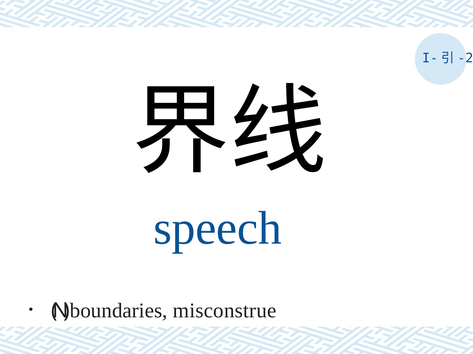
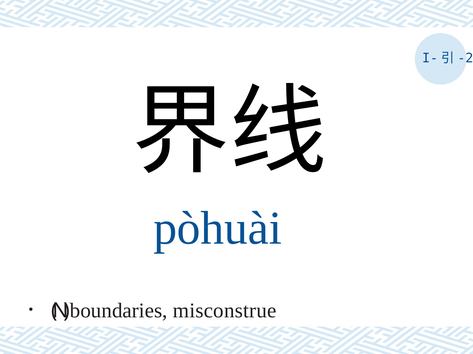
speech: speech -> pòhuài (218, 229)
